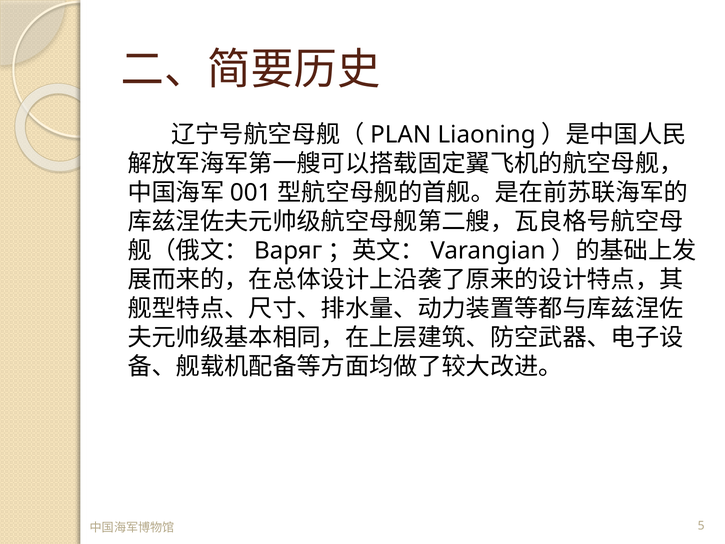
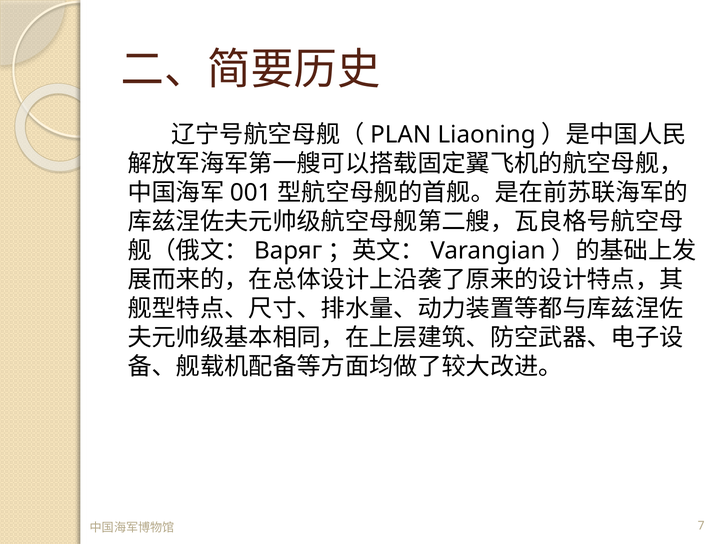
5: 5 -> 7 (701, 526)
